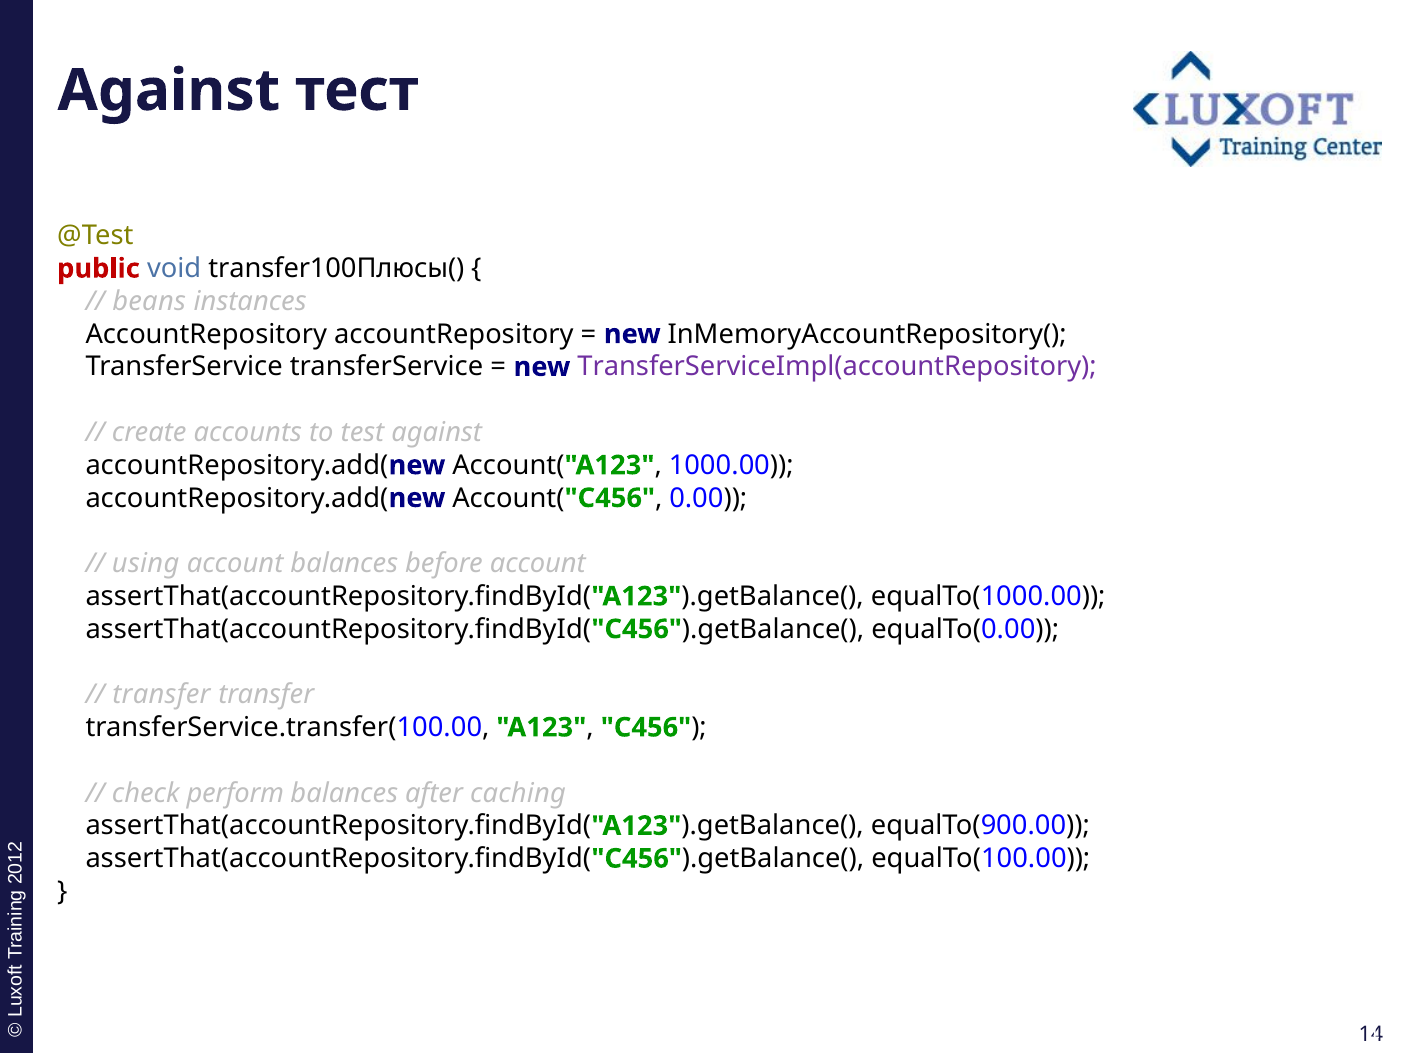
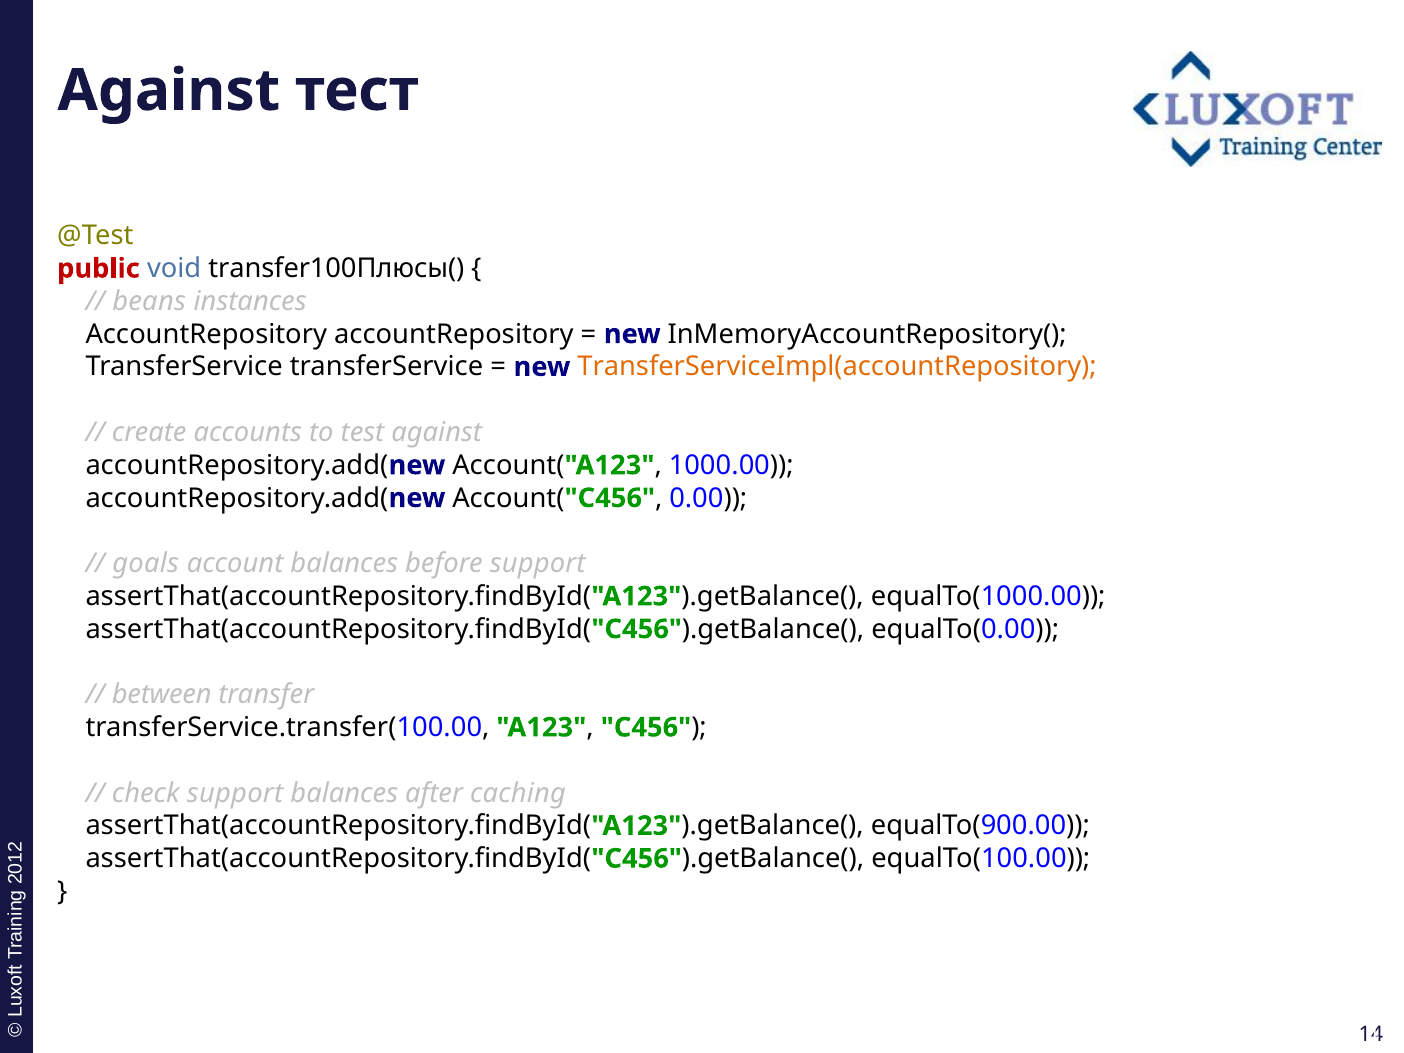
TransferServiceImpl(accountRepository colour: purple -> orange (837, 367)
using: using -> goals (146, 564)
before account: account -> support (538, 564)
transfer: transfer -> between (162, 695)
check perform: perform -> support (235, 793)
